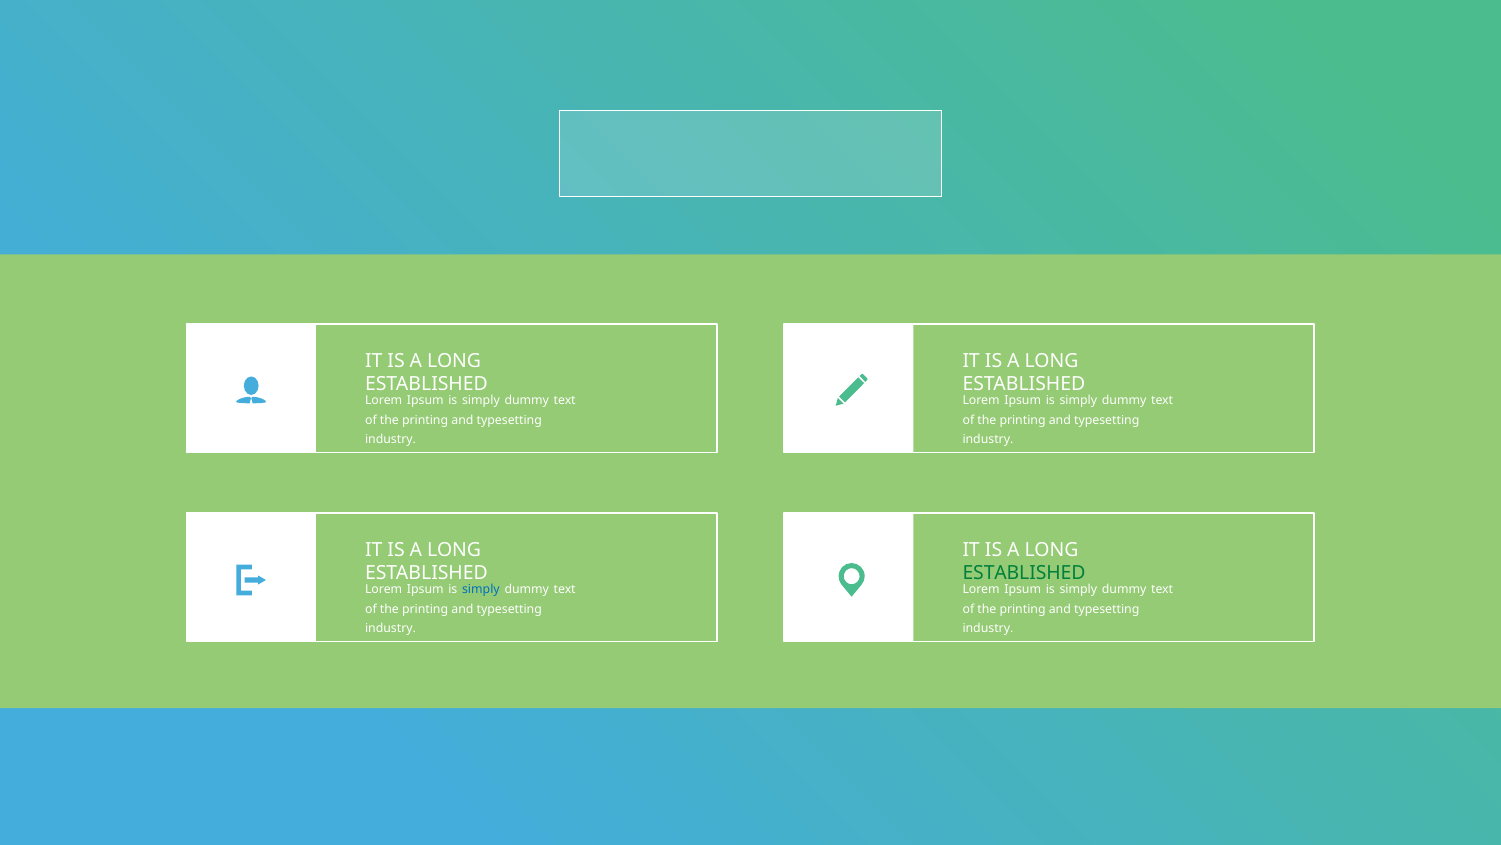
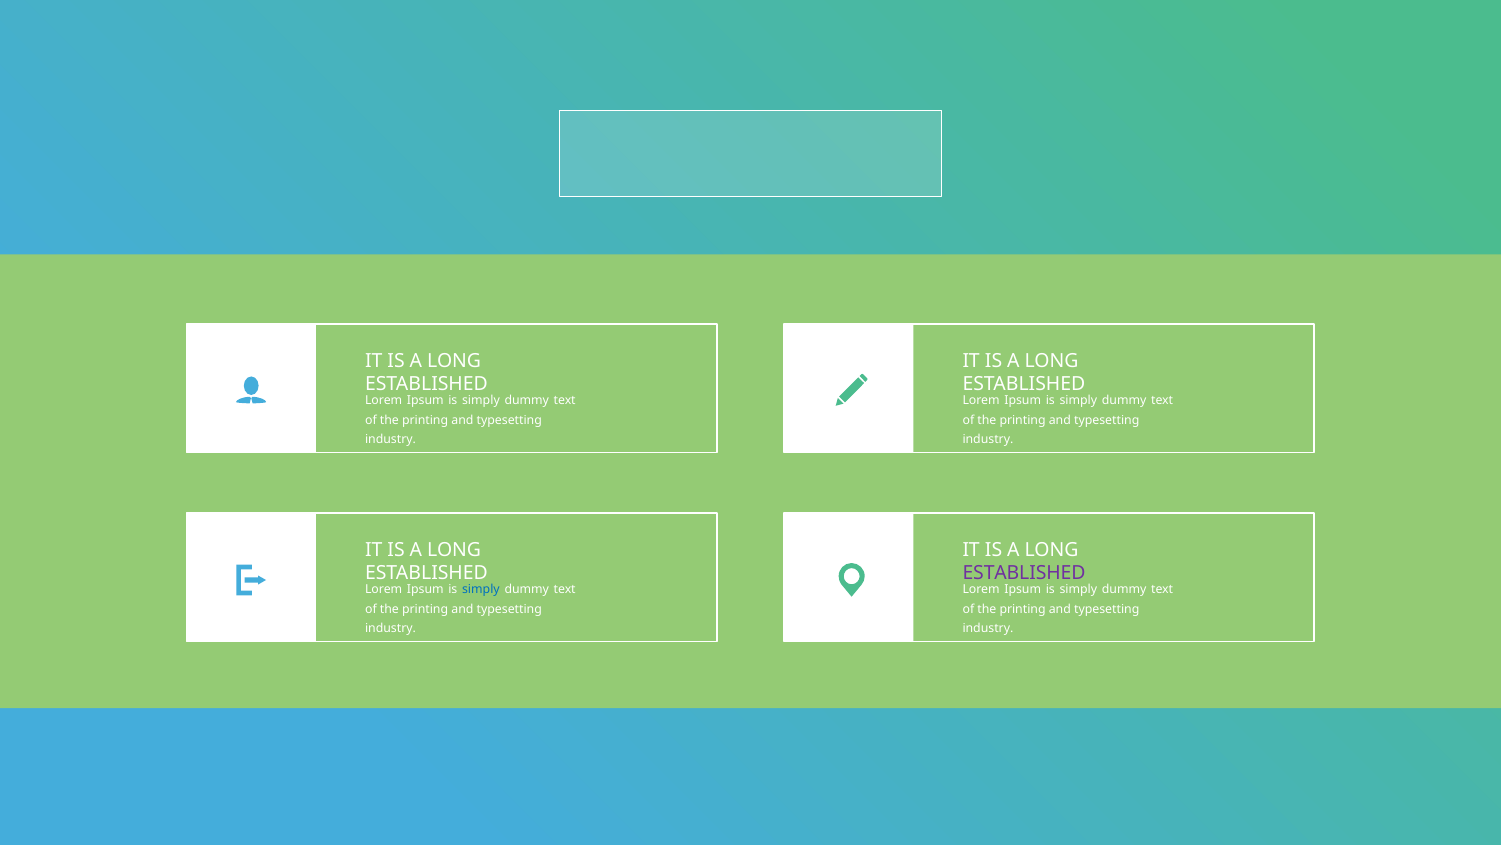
ESTABLISHED colour: green -> purple (1024, 573)
